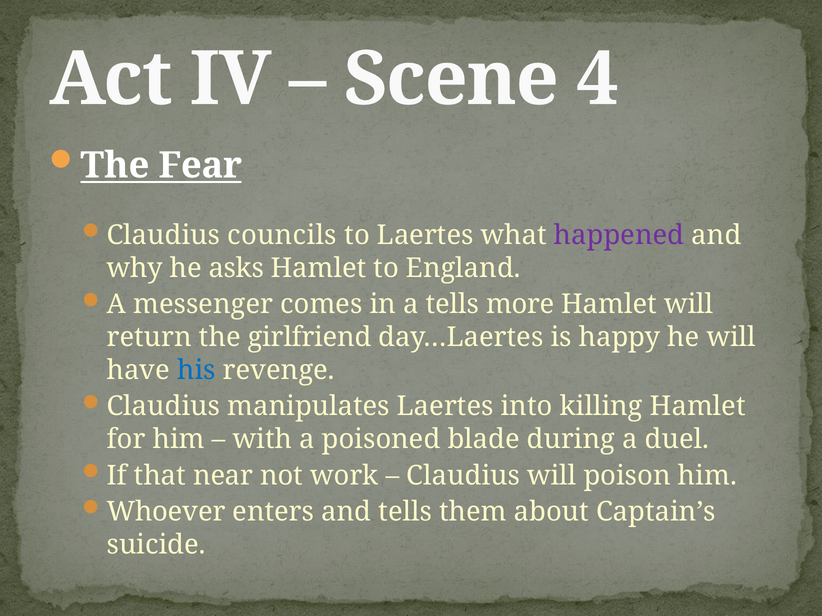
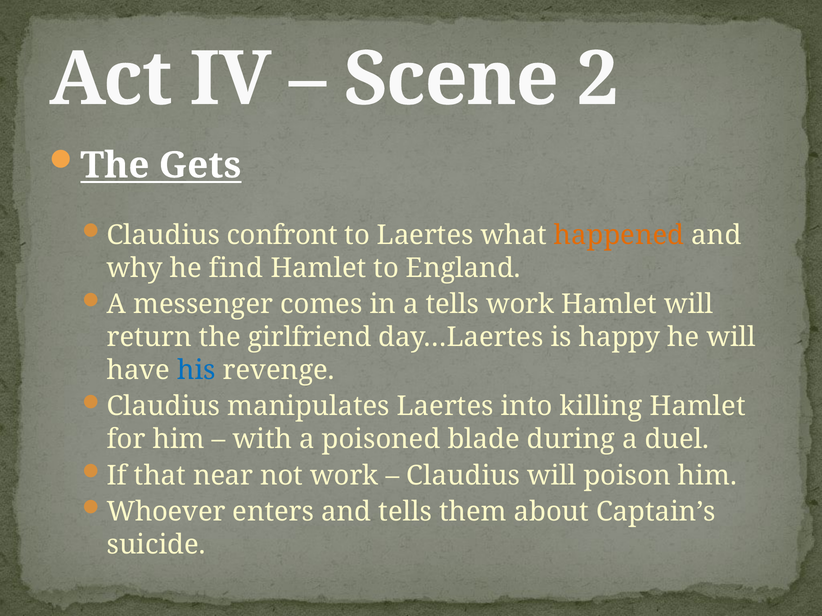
4: 4 -> 2 (597, 79)
Fear: Fear -> Gets (200, 166)
councils: councils -> confront (282, 235)
happened colour: purple -> orange (619, 235)
asks: asks -> find (236, 268)
tells more: more -> work (520, 305)
